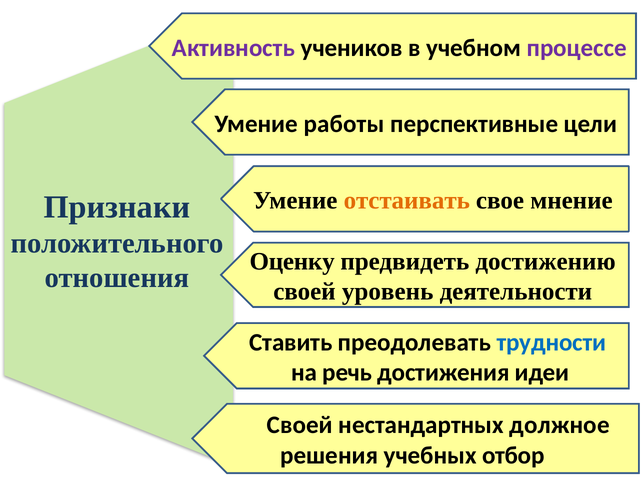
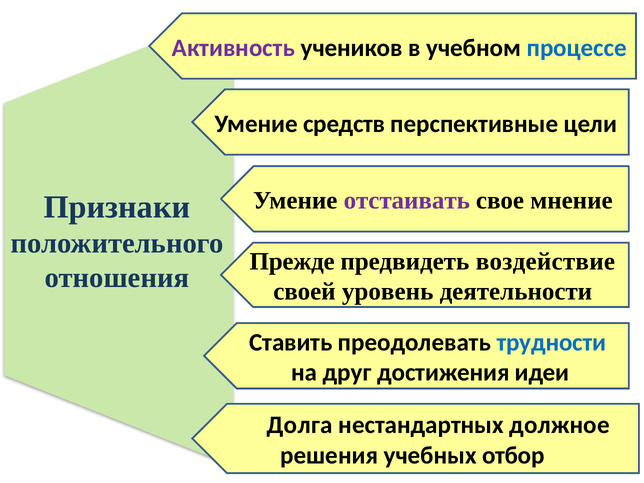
процессе colour: purple -> blue (577, 48)
работы: работы -> средств (344, 124)
отстаивать colour: orange -> purple (407, 201)
Оценку: Оценку -> Прежде (292, 262)
достижению: достижению -> воздействие (545, 262)
речь: речь -> друг (347, 373)
Своей: Своей -> Долга (300, 425)
